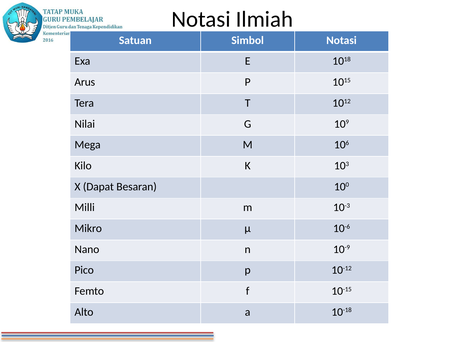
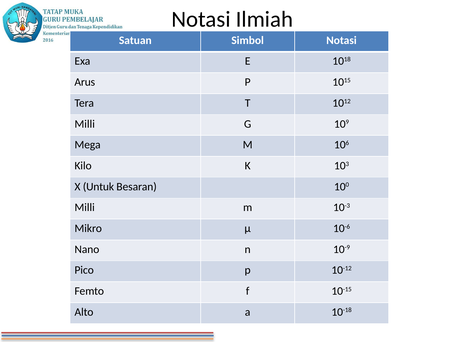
Nilai: Nilai -> Milli (85, 124)
Dapat: Dapat -> Untuk (98, 187)
